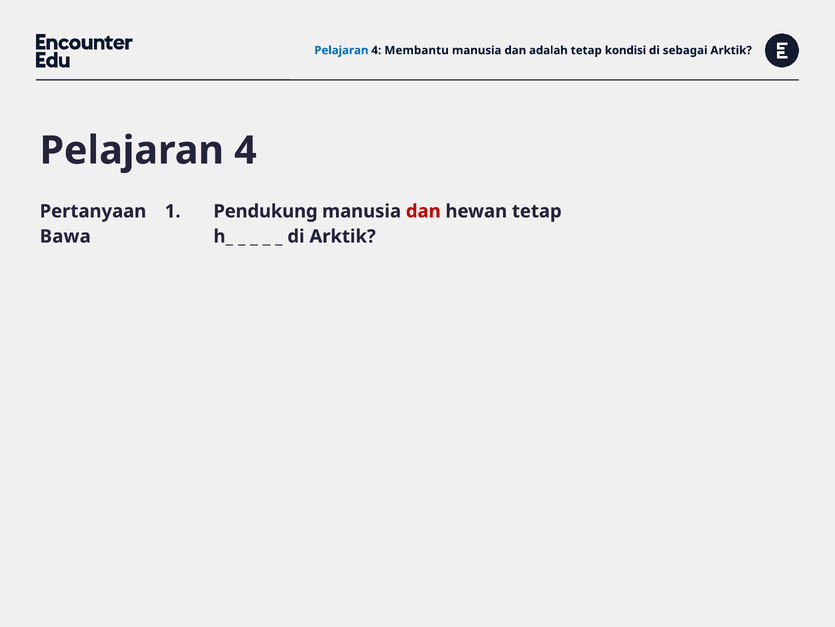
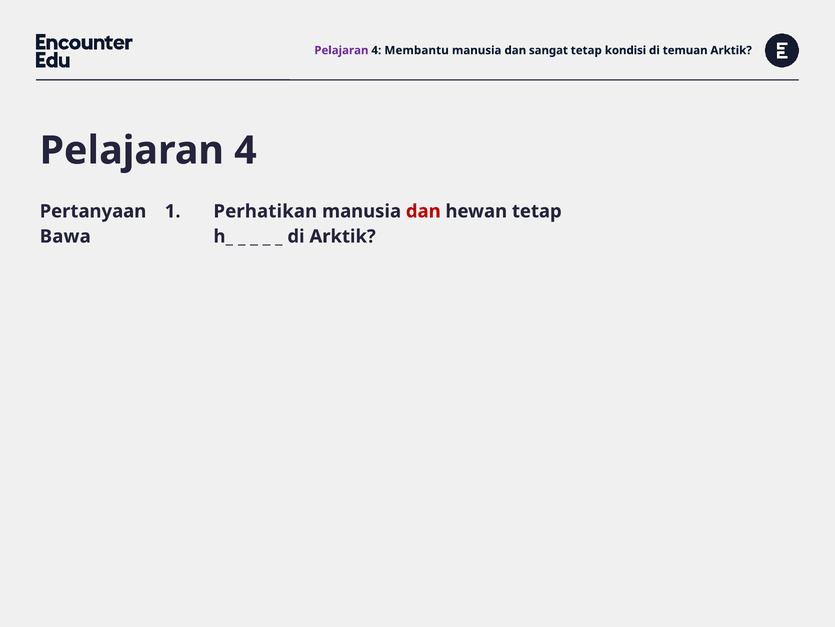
Pelajaran colour: blue -> purple (341, 50)
adalah: adalah -> sangat (548, 50)
sebagai: sebagai -> temuan (685, 50)
Pendukung: Pendukung -> Perhatikan (265, 211)
